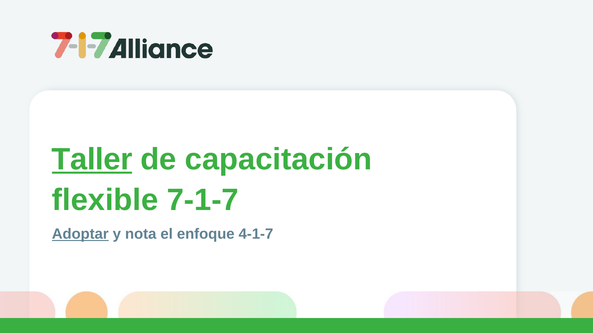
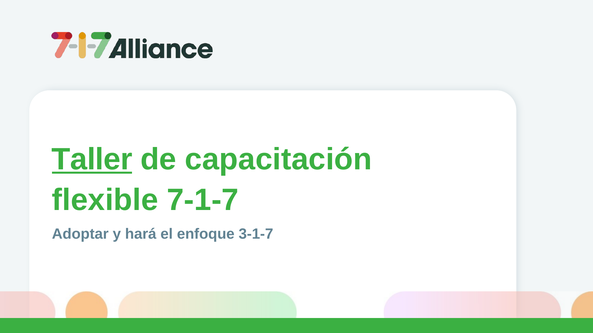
Adoptar underline: present -> none (80, 234)
nota: nota -> hará (141, 234)
4-1-7: 4-1-7 -> 3-1-7 (256, 234)
